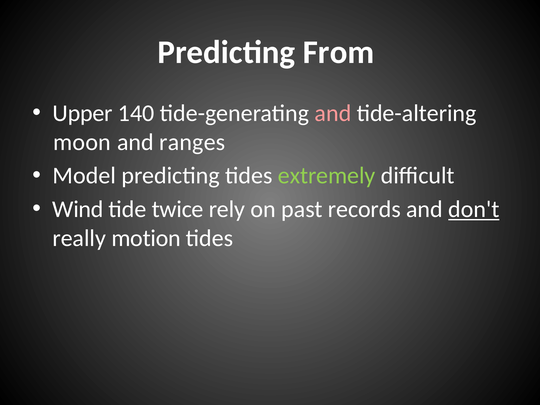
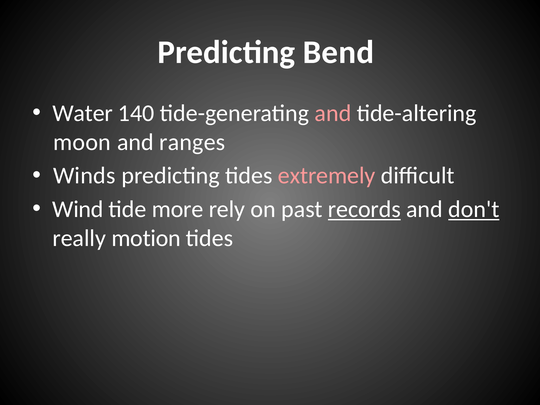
From: From -> Bend (338, 52)
Upper: Upper -> Water (83, 113)
Model: Model -> Winds (84, 176)
extremely colour: light green -> pink (327, 176)
twice: twice -> more (178, 209)
records underline: none -> present (364, 209)
